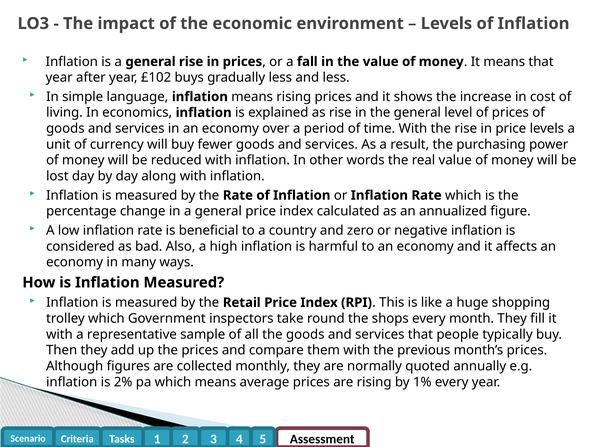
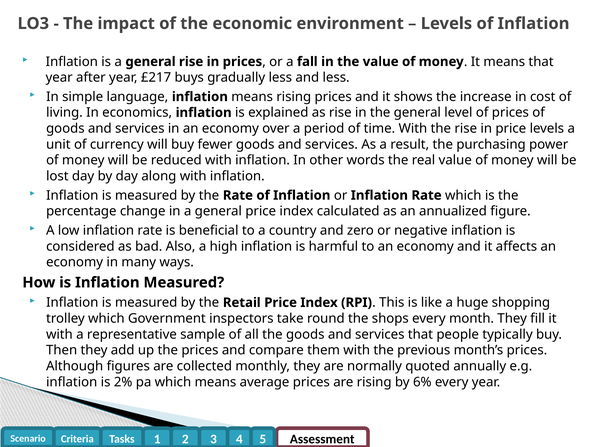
£102: £102 -> £217 (156, 78)
1%: 1% -> 6% (422, 382)
